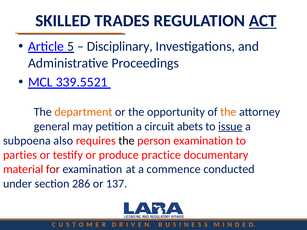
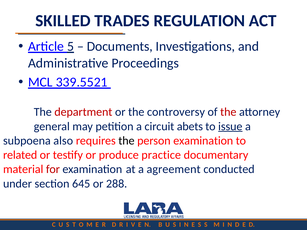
ACT underline: present -> none (263, 21)
Disciplinary: Disciplinary -> Documents (120, 46)
department colour: orange -> red (83, 112)
opportunity: opportunity -> controversy (176, 112)
the colour: orange -> red (228, 112)
parties: parties -> related (20, 155)
commence: commence -> agreement (174, 169)
286: 286 -> 645 (81, 184)
137: 137 -> 288 (117, 184)
